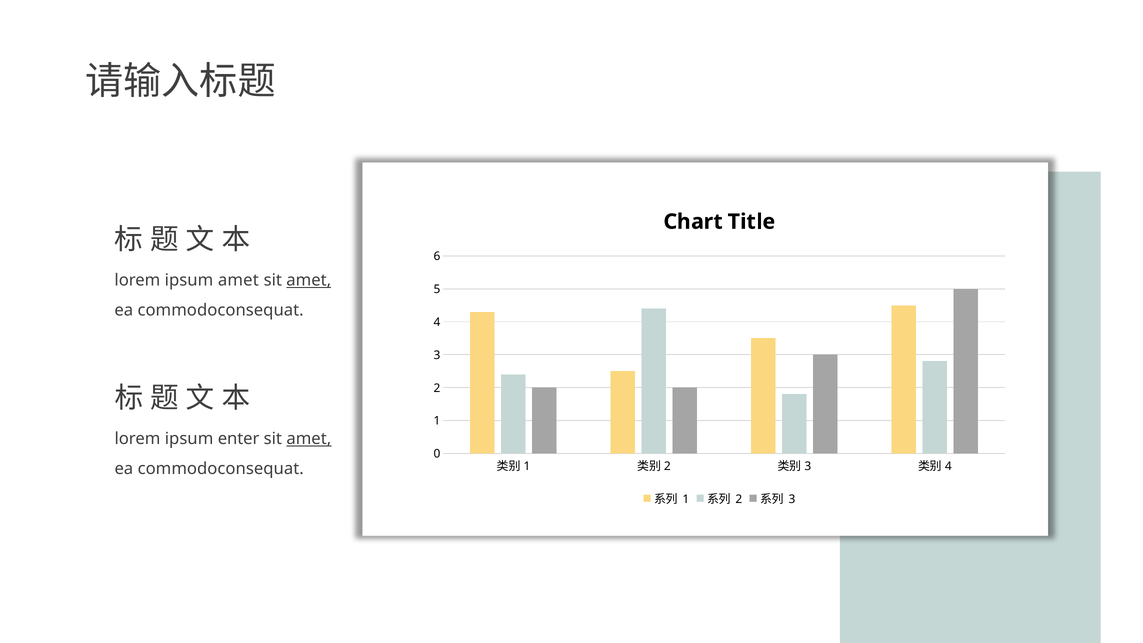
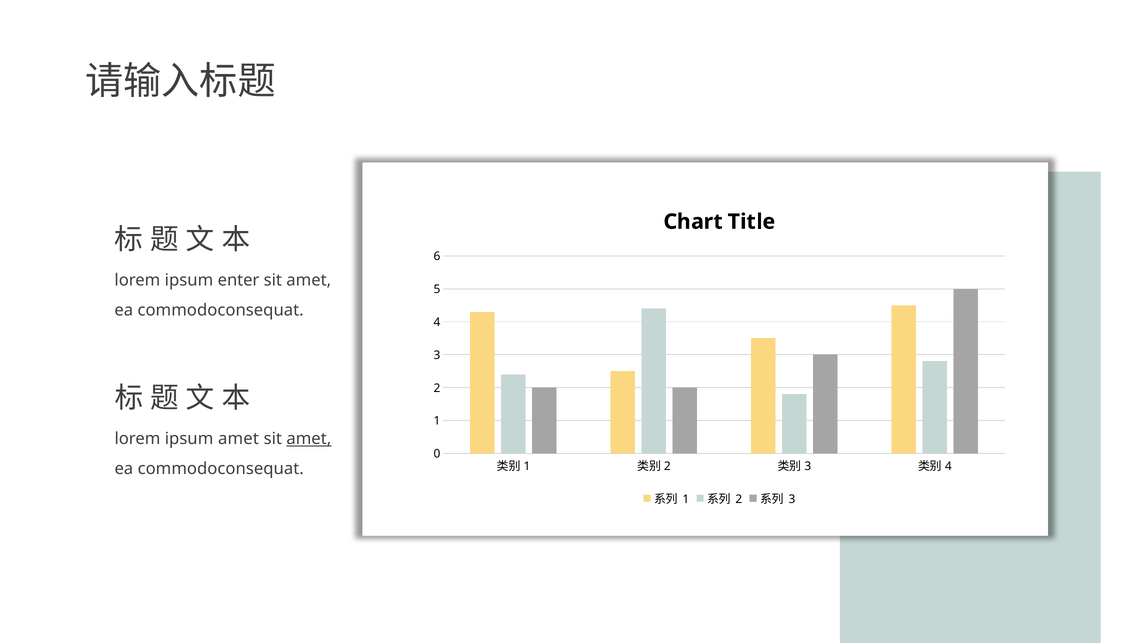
ipsum amet: amet -> enter (239, 280)
amet underline: present -> none (309, 280)
ipsum enter: enter -> amet (238, 439)
